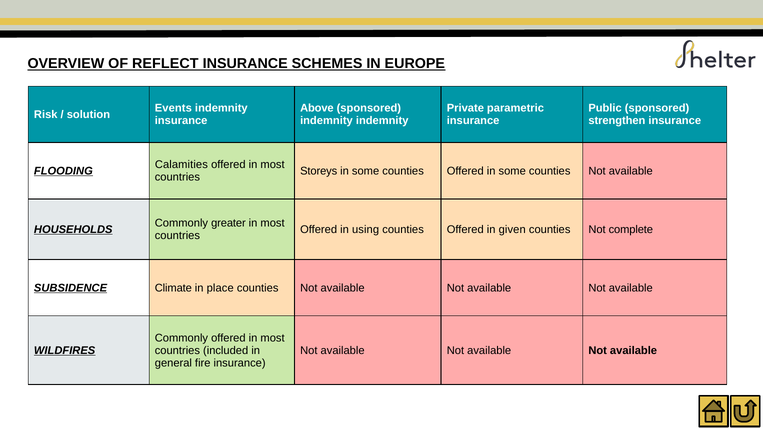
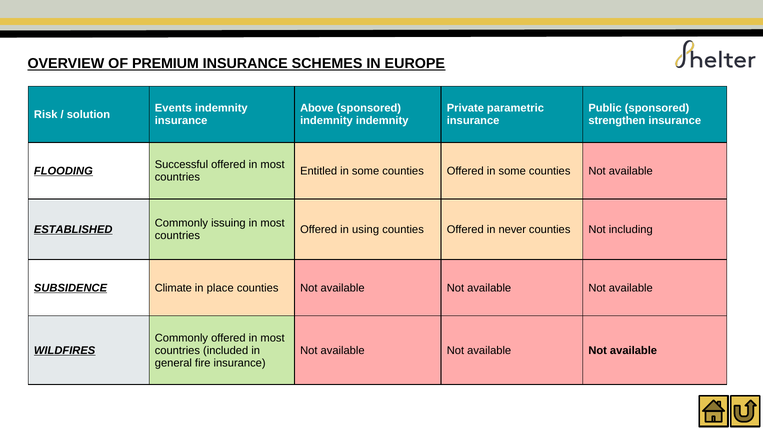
REFLECT: REFLECT -> PREMIUM (165, 64)
Calamities: Calamities -> Successful (181, 165)
Storeys: Storeys -> Entitled (319, 171)
greater: greater -> issuing (228, 223)
HOUSEHOLDS: HOUSEHOLDS -> ESTABLISHED (73, 229)
given: given -> never (512, 229)
complete: complete -> including (631, 229)
